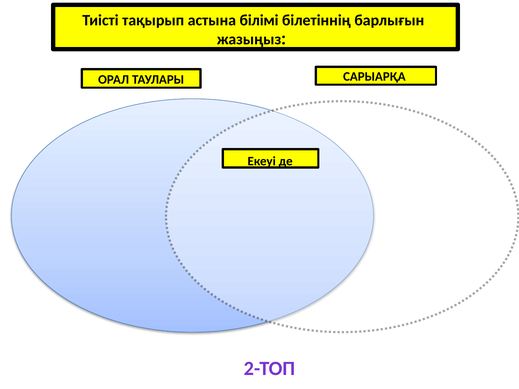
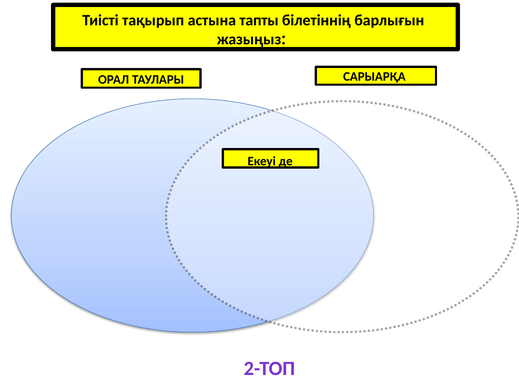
білімі: білімі -> тапты (259, 20)
